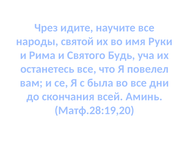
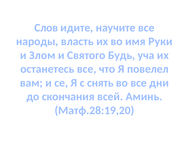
Чрез: Чрез -> Слов (46, 28)
святой: святой -> власть (77, 42)
Рима: Рима -> Злом (42, 56)
была: была -> снять (100, 83)
